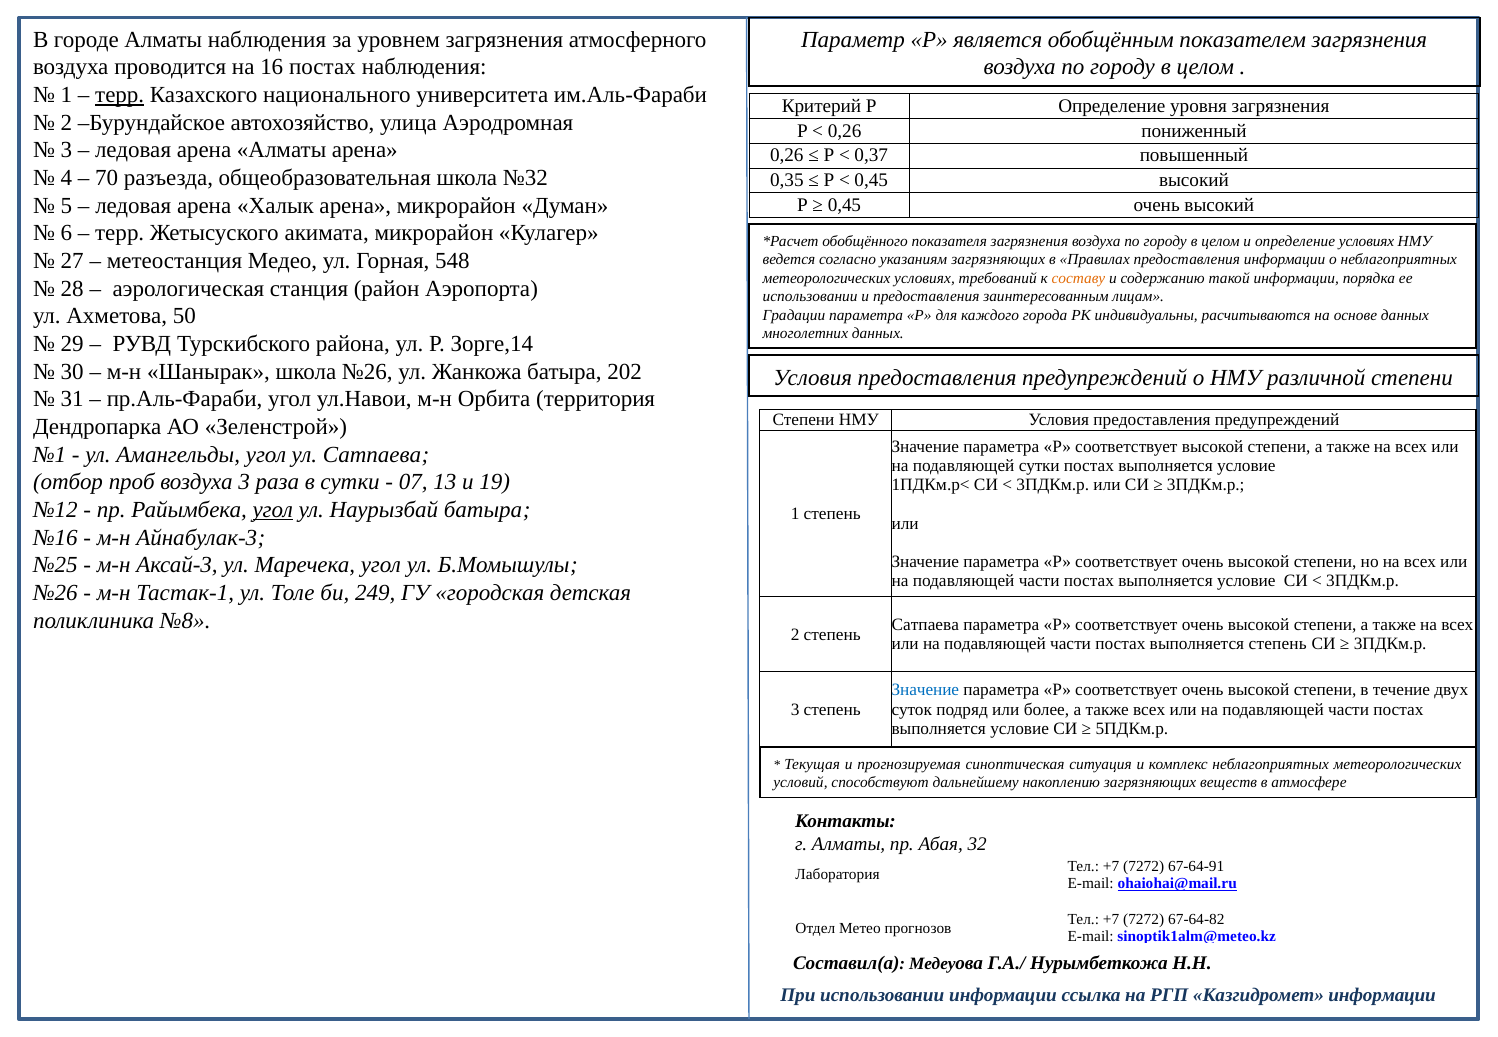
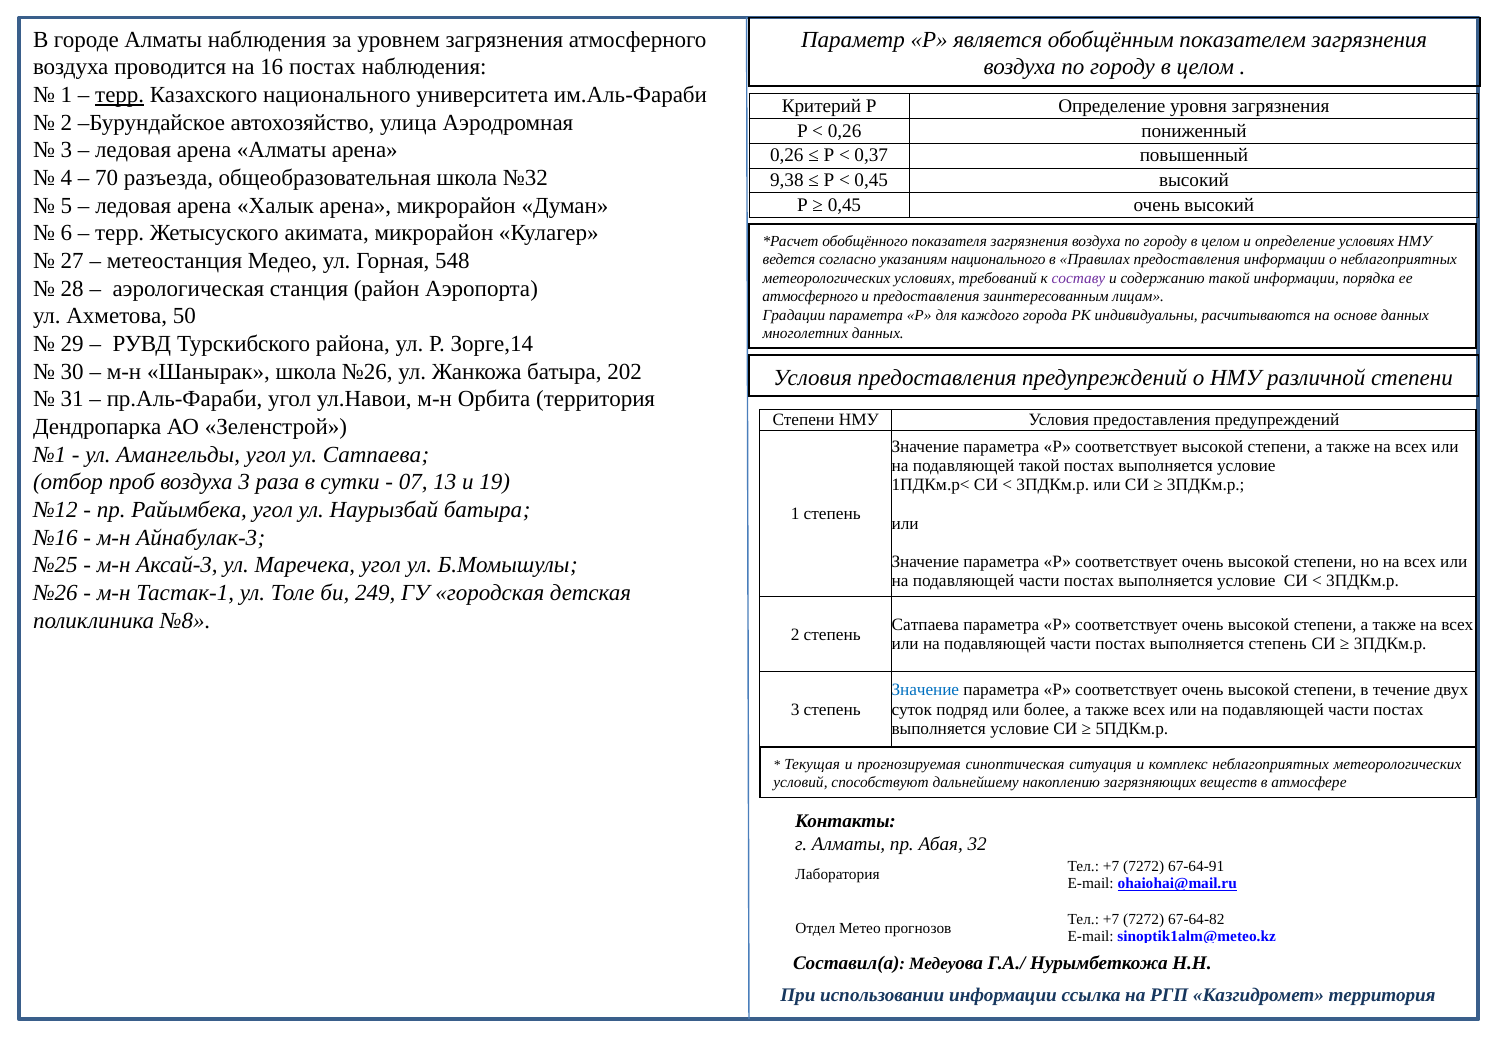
0,35: 0,35 -> 9,38 (787, 180)
указаниям загрязняющих: загрязняющих -> национального (998, 260)
составу colour: orange -> purple (1078, 278)
использовании: использовании -> атмосферного (810, 297)
подавляющей сутки: сутки -> такой (1039, 466)
угол underline: present -> none (273, 510)
Казгидромет информации: информации -> территория (1382, 996)
